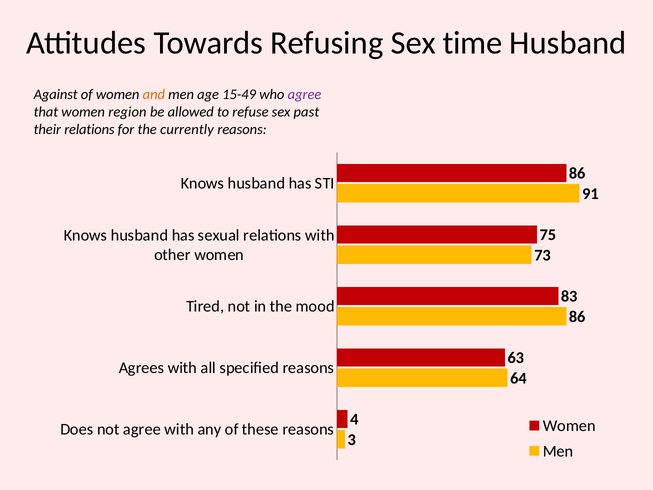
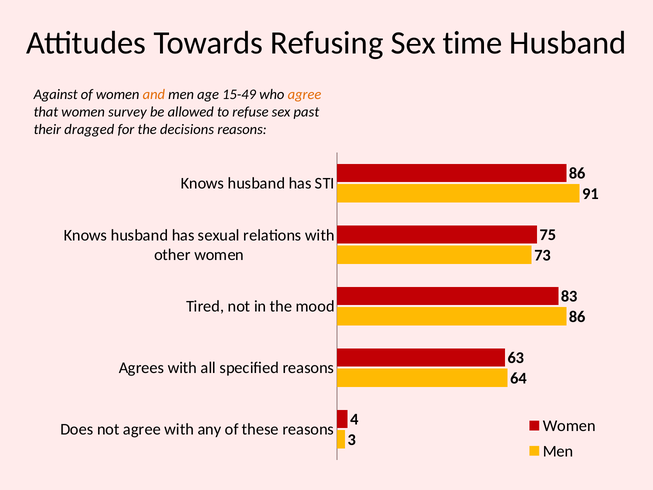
agree colour: purple -> orange (305, 95)
region: region -> survey (127, 112)
their relations: relations -> dragged (89, 129)
currently: currently -> decisions (187, 129)
